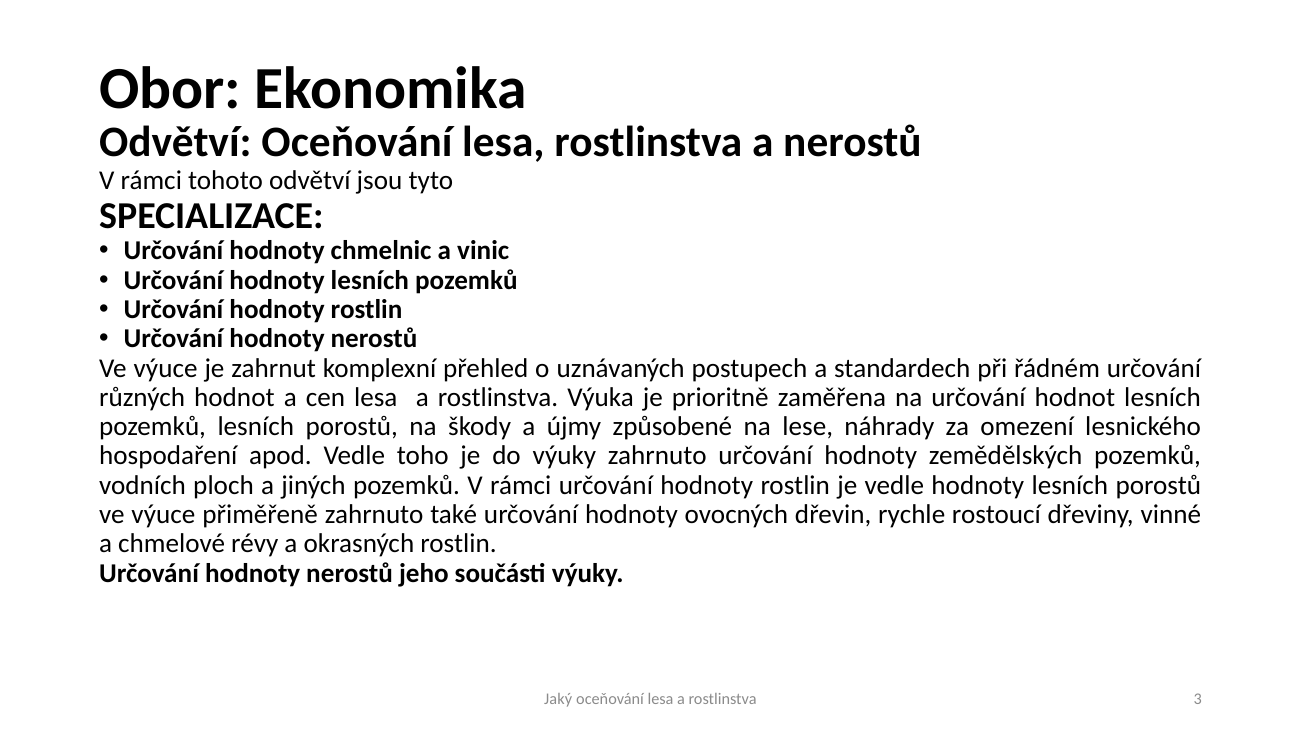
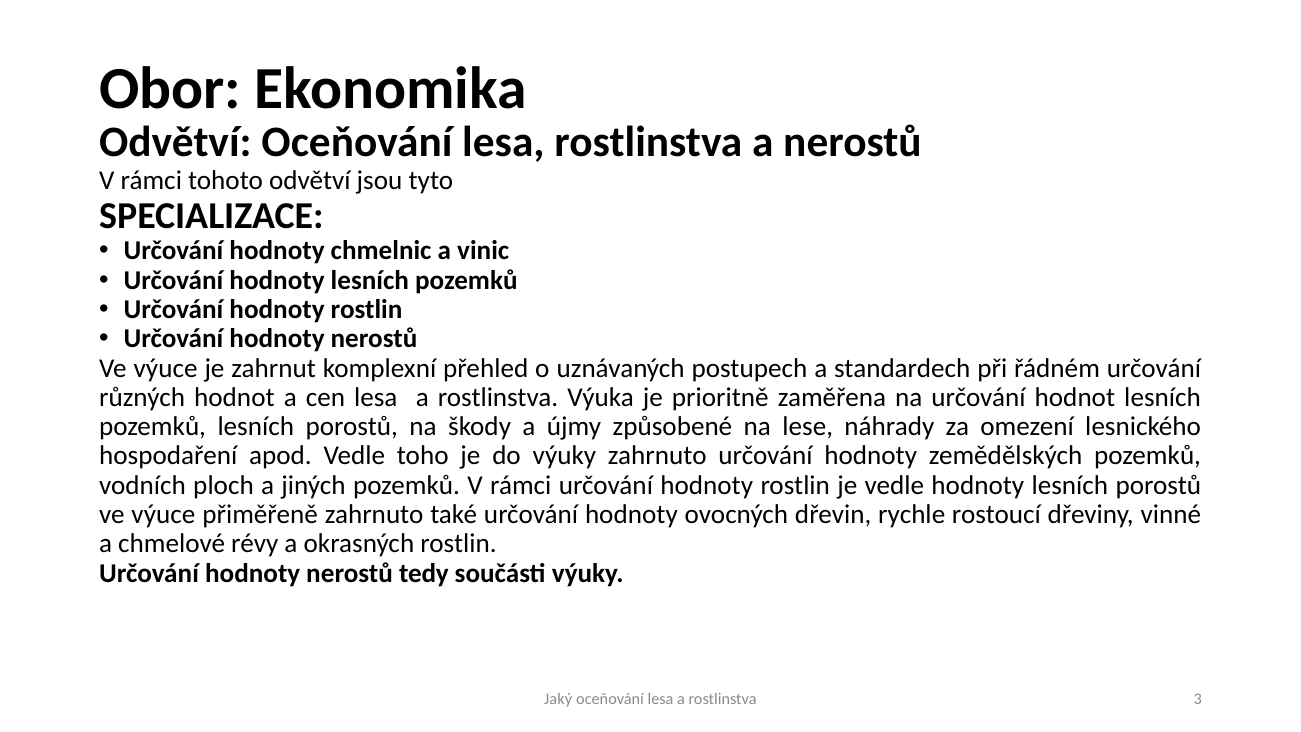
jeho: jeho -> tedy (424, 573)
